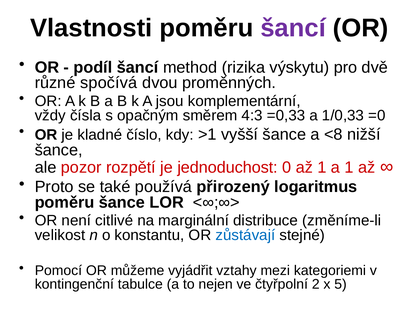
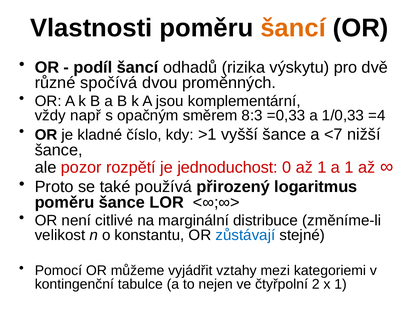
šancí colour: purple -> orange (293, 28)
method: method -> odhadů (190, 67)
čísla: čísla -> např (86, 116)
4:3: 4:3 -> 8:3 (252, 116)
=0: =0 -> =4 (377, 116)
<8: <8 -> <7 (333, 134)
x 5: 5 -> 1 (341, 284)
